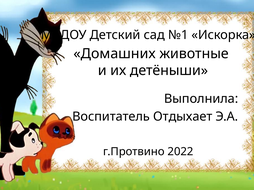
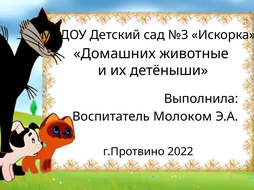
№1: №1 -> №3 (178, 35)
Отдыхает: Отдыхает -> Молоком (183, 117)
